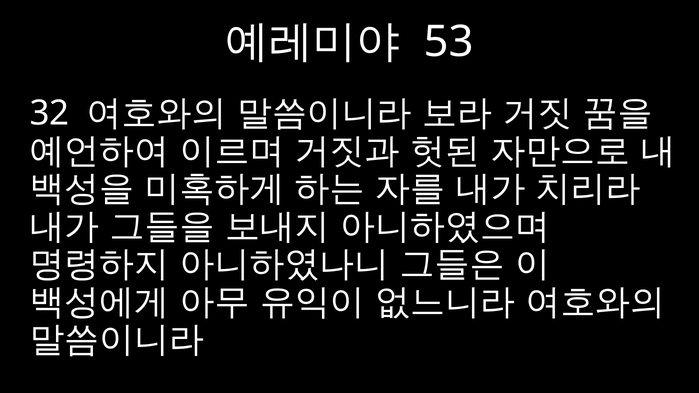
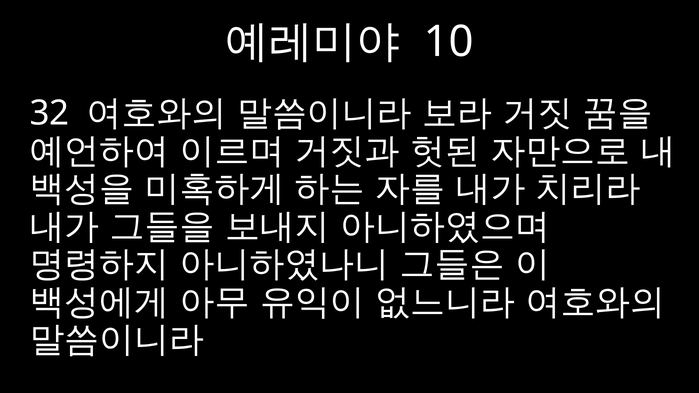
53: 53 -> 10 (449, 42)
